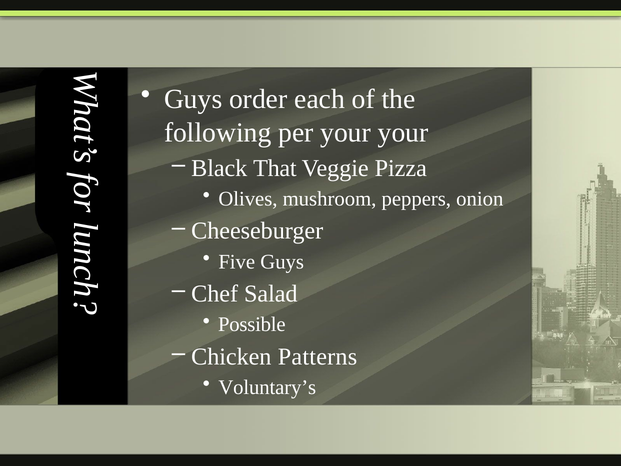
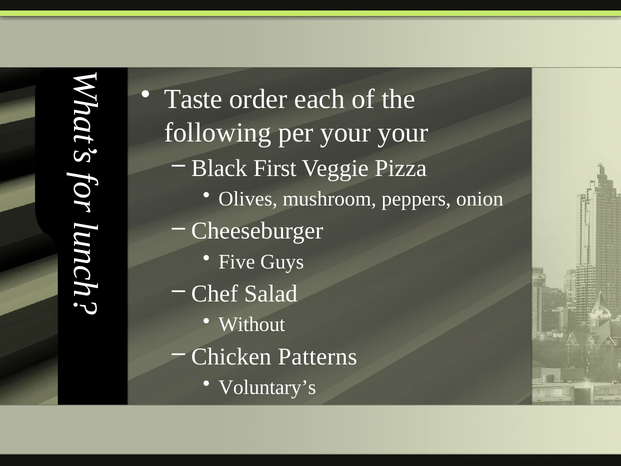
Guys: Guys -> Taste (193, 99)
That: That -> First (275, 168)
Possible: Possible -> Without (252, 324)
